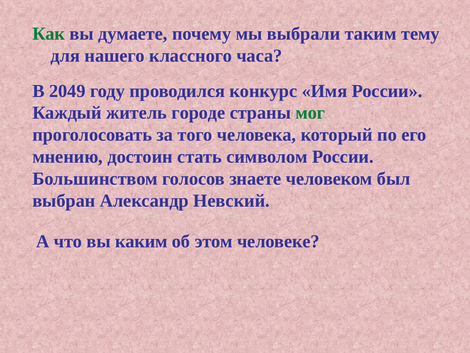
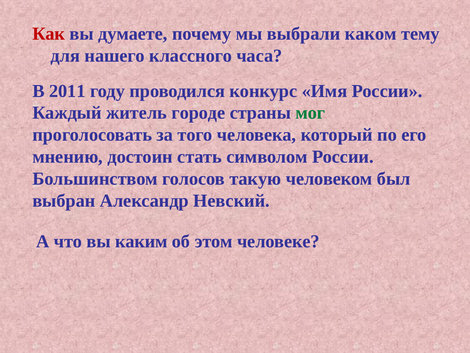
Как colour: green -> red (49, 34)
таким: таким -> каком (371, 34)
2049: 2049 -> 2011 (67, 91)
знаете: знаете -> такую (255, 179)
